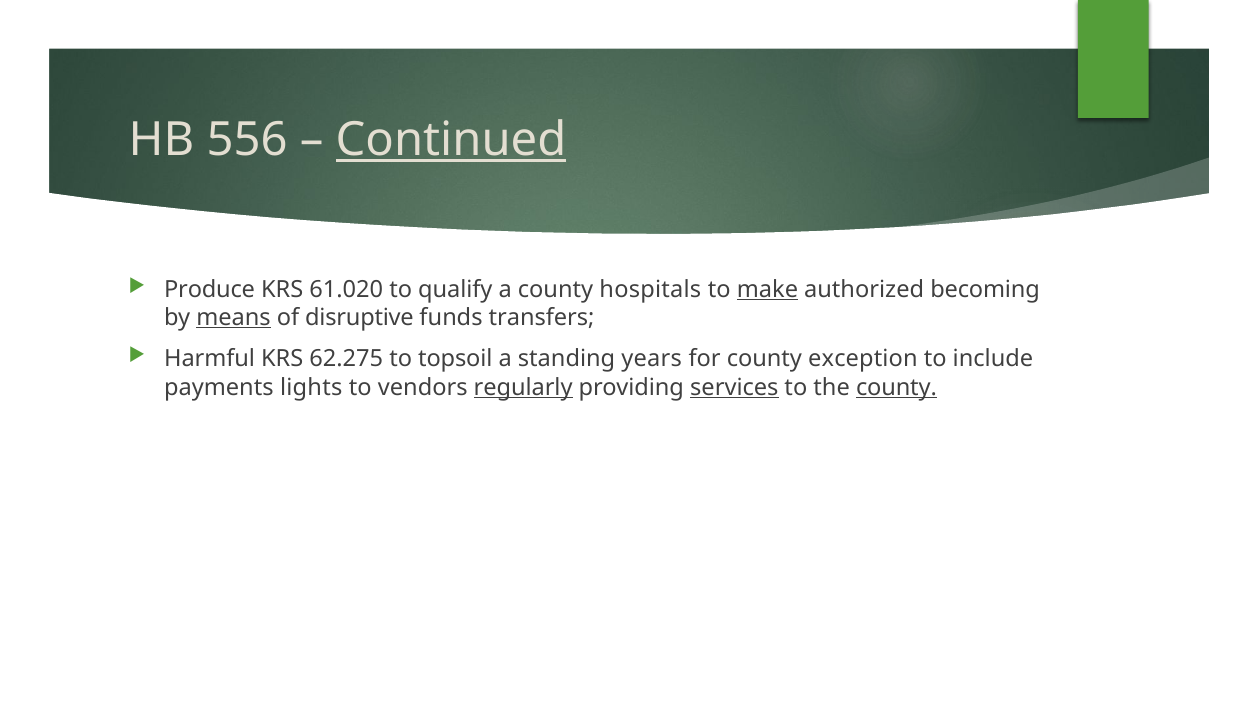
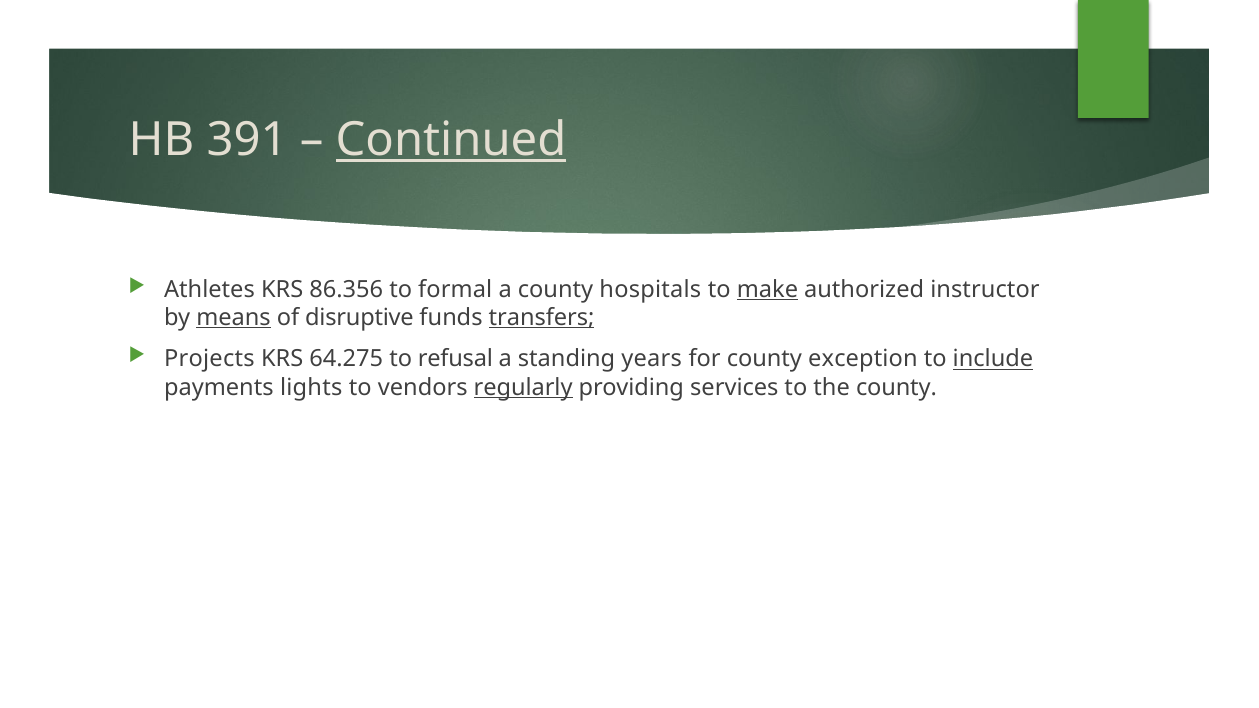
556: 556 -> 391 (247, 140)
Produce: Produce -> Athletes (209, 289)
61.020: 61.020 -> 86.356 (346, 289)
qualify: qualify -> formal (455, 289)
becoming: becoming -> instructor (985, 289)
transfers underline: none -> present (542, 318)
Harmful: Harmful -> Projects (209, 359)
62.275: 62.275 -> 64.275 (346, 359)
topsoil: topsoil -> refusal (455, 359)
include underline: none -> present (993, 359)
services underline: present -> none (734, 387)
county underline: present -> none (896, 387)
